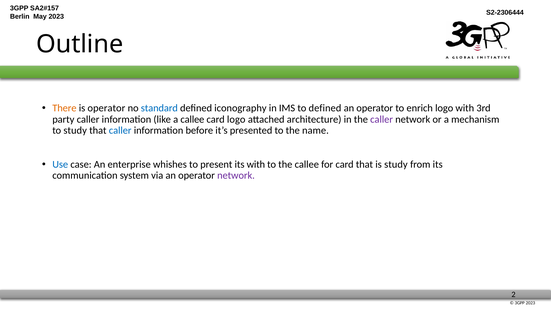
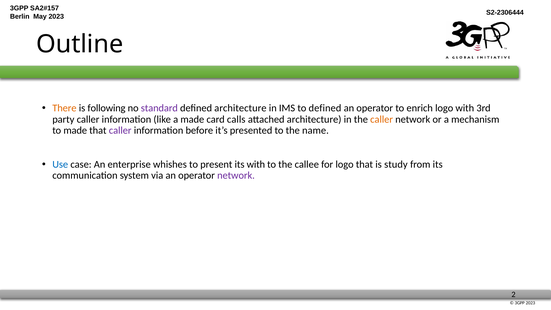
is operator: operator -> following (107, 108)
standard colour: blue -> purple (159, 108)
defined iconography: iconography -> architecture (240, 108)
a callee: callee -> made (192, 119)
card logo: logo -> calls (236, 119)
caller colour: purple -> orange (382, 119)
to study: study -> made (75, 131)
caller colour: blue -> purple (120, 131)
for card: card -> logo (345, 164)
